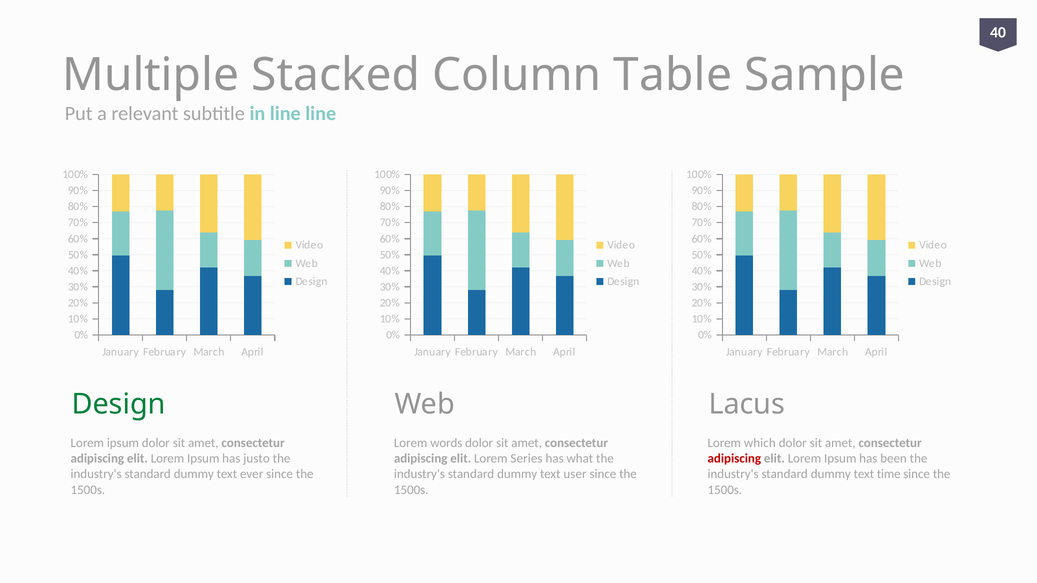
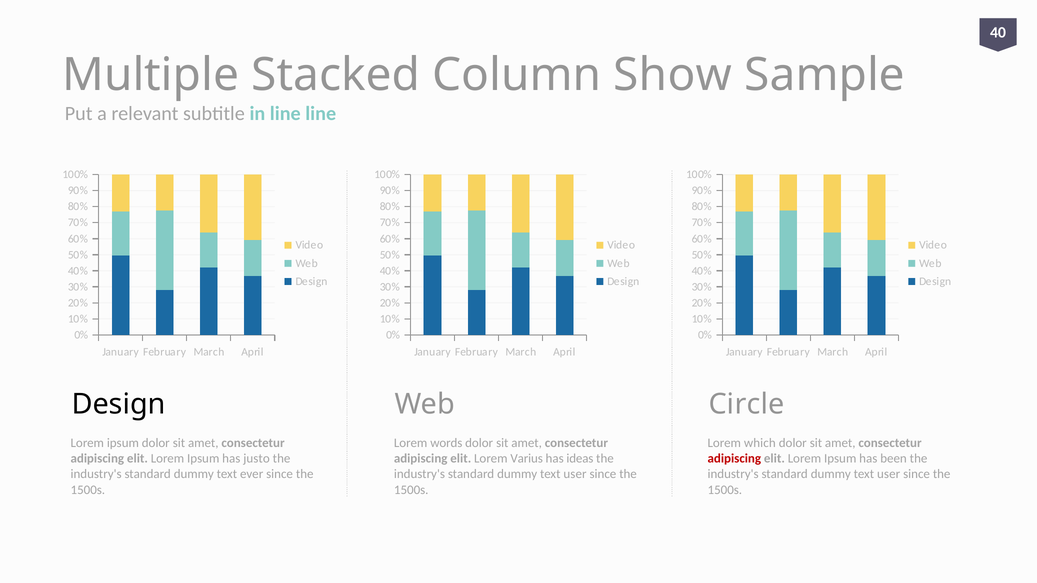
Table: Table -> Show (673, 75)
Design colour: green -> black (119, 404)
Lacus: Lacus -> Circle (747, 404)
Series: Series -> Varius (527, 459)
what: what -> ideas (580, 459)
time: time -> user (889, 474)
